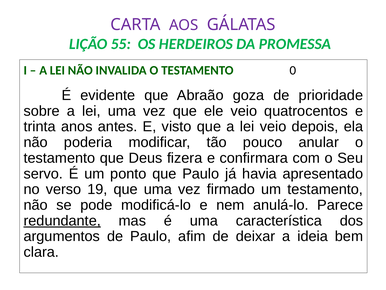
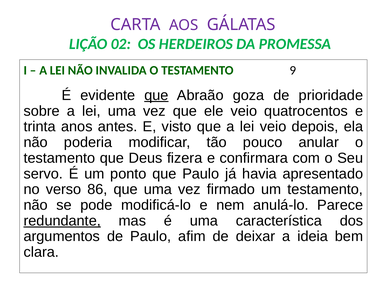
55: 55 -> 02 (121, 44)
0: 0 -> 9 (293, 70)
que underline: none -> present (156, 95)
19: 19 -> 86 (97, 189)
